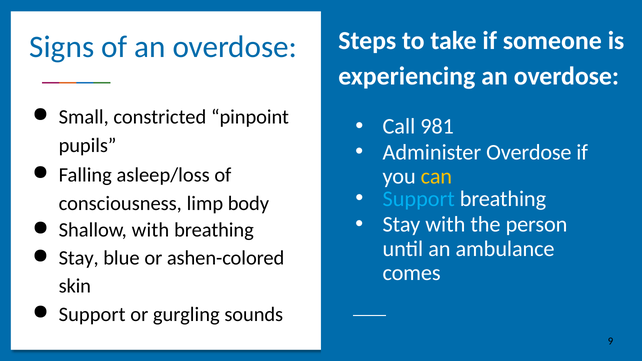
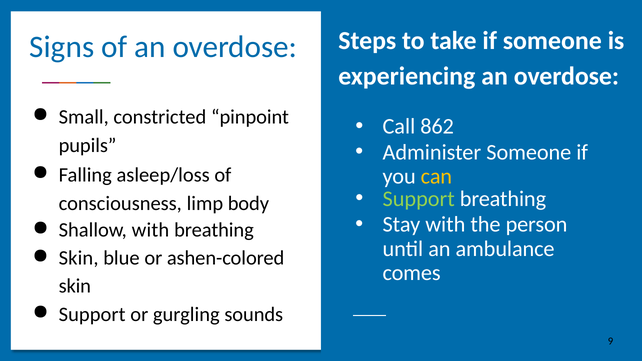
981: 981 -> 862 (437, 127)
Administer Overdose: Overdose -> Someone (529, 152)
Support colour: light blue -> light green (419, 199)
Stay: Stay -> Skin (79, 258)
